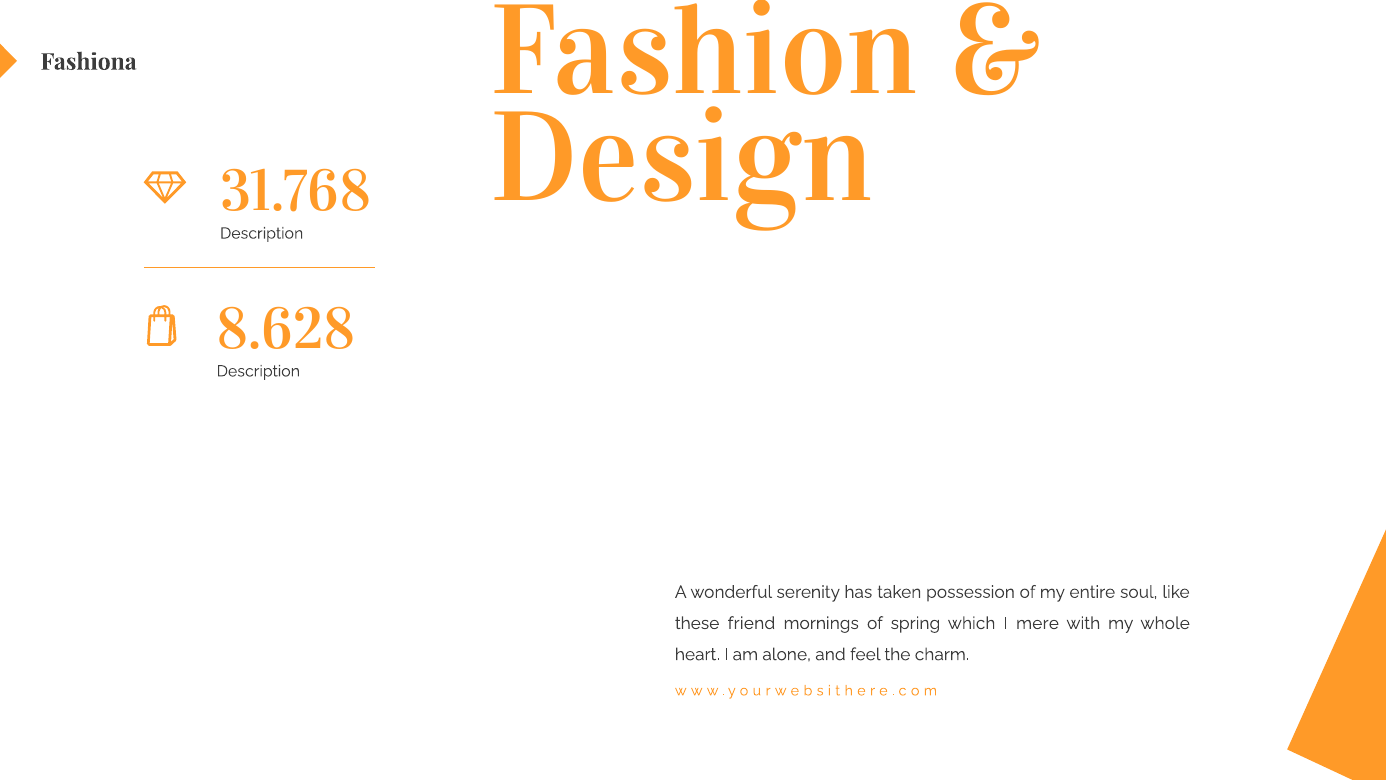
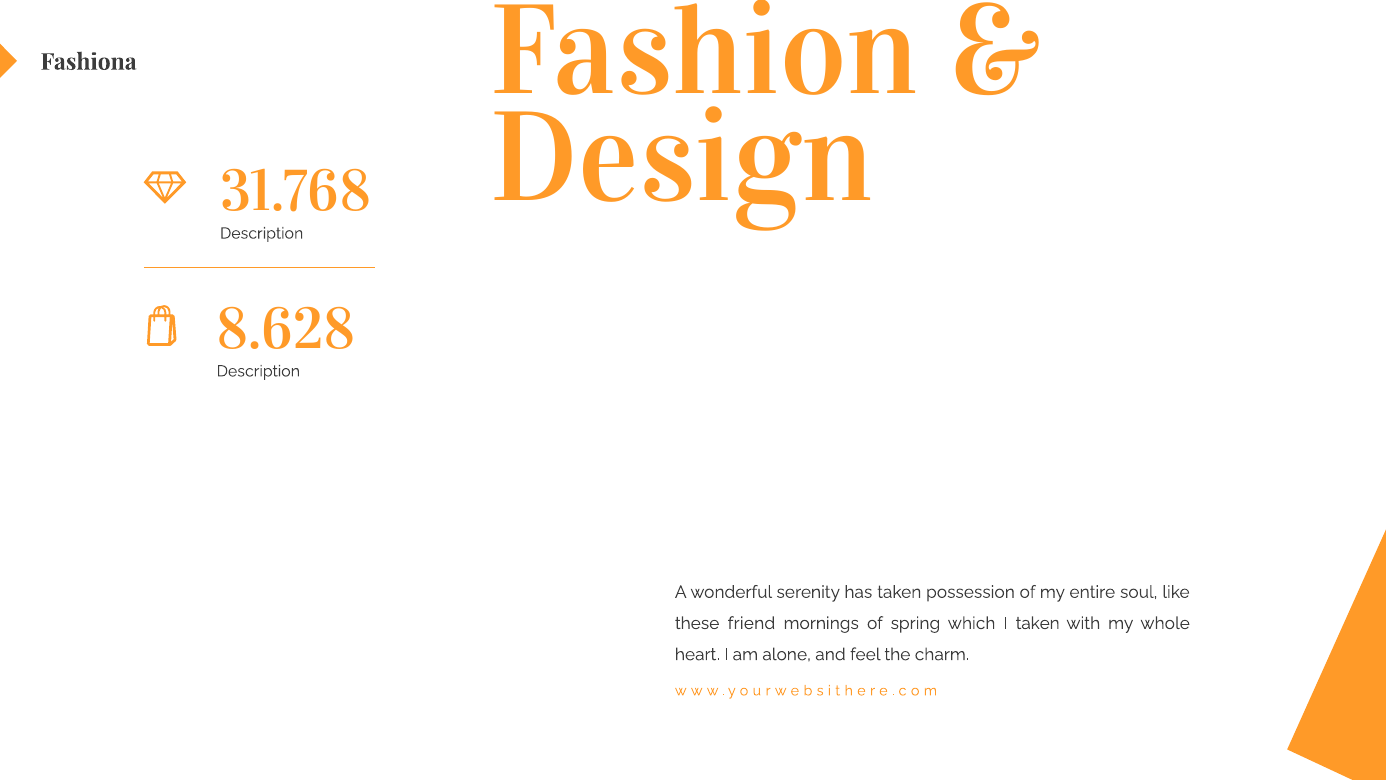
I mere: mere -> taken (1038, 623)
